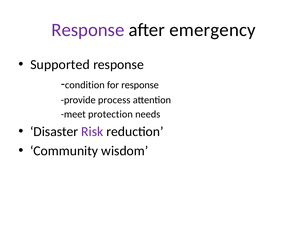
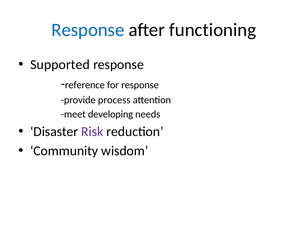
Response colour: purple -> blue (88, 30)
emergency: emergency -> functioning (213, 30)
condition: condition -> reference (85, 85)
protection: protection -> developing (111, 114)
